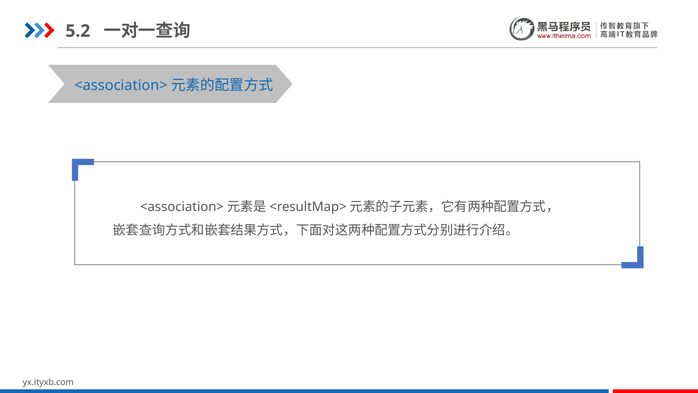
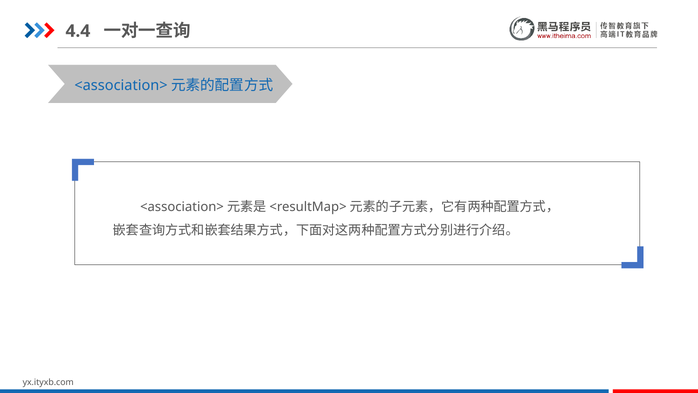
5.2: 5.2 -> 4.4 (78, 31)
